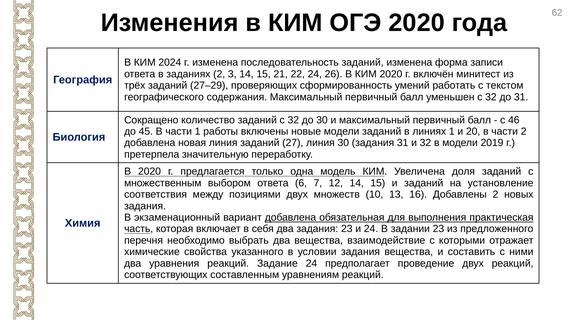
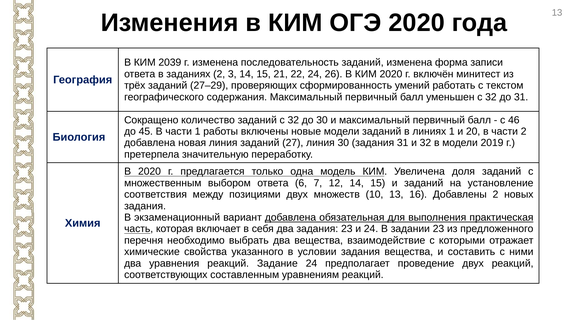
года 62: 62 -> 13 (557, 13)
2024: 2024 -> 2039 (170, 62)
